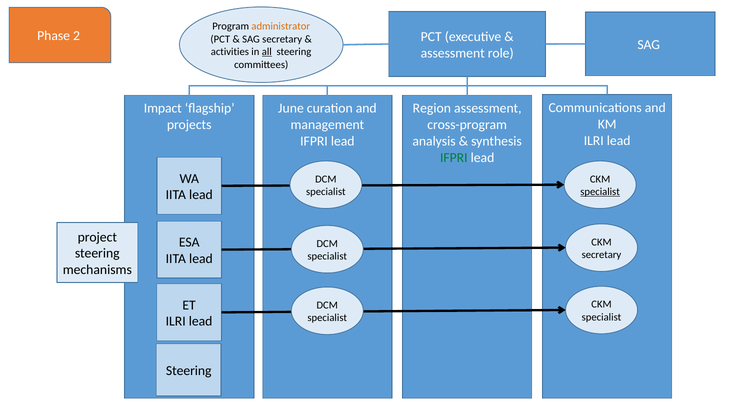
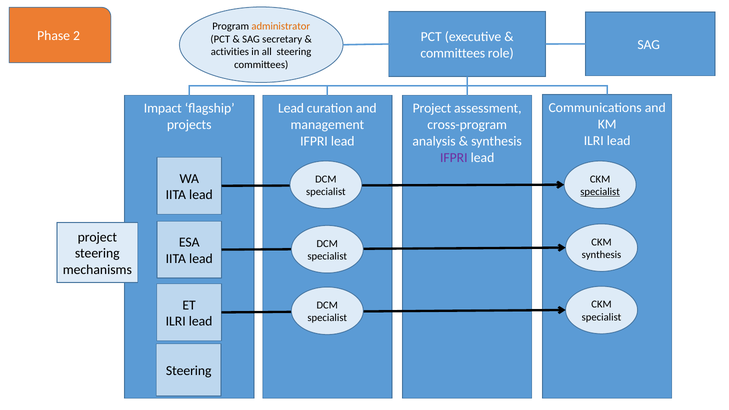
all underline: present -> none (267, 52)
assessment: assessment -> committees (453, 53)
June: June -> Lead (291, 108)
Region: Region -> Project (432, 108)
IFPRI colour: green -> purple (454, 158)
secretary: secretary -> synthesis (601, 255)
